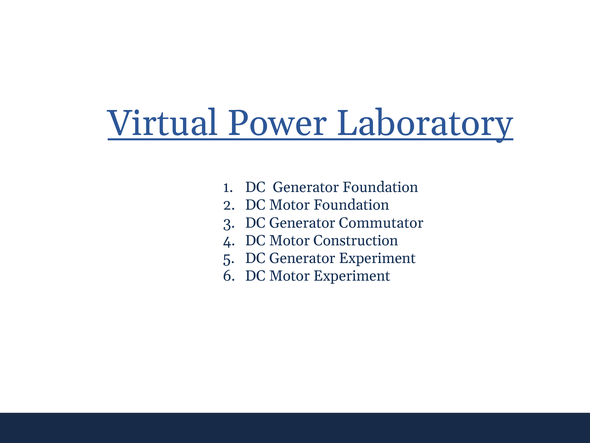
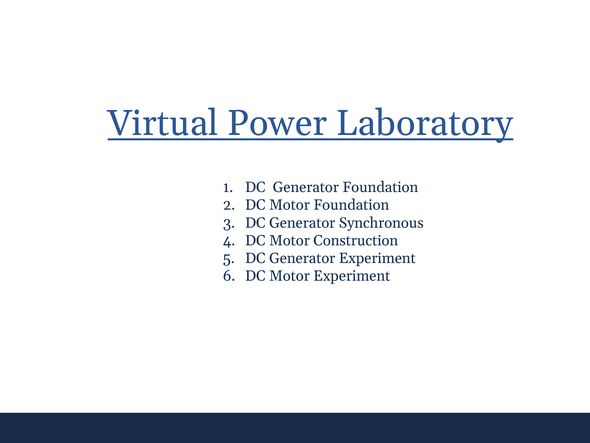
Commutator: Commutator -> Synchronous (381, 223)
